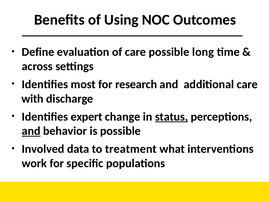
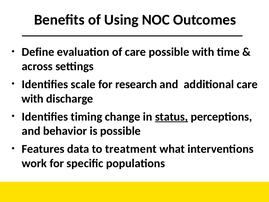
possible long: long -> with (203, 52)
most: most -> scale (83, 84)
expert: expert -> timing (87, 117)
and underline: present -> none (31, 131)
Involved: Involved -> Features (43, 149)
